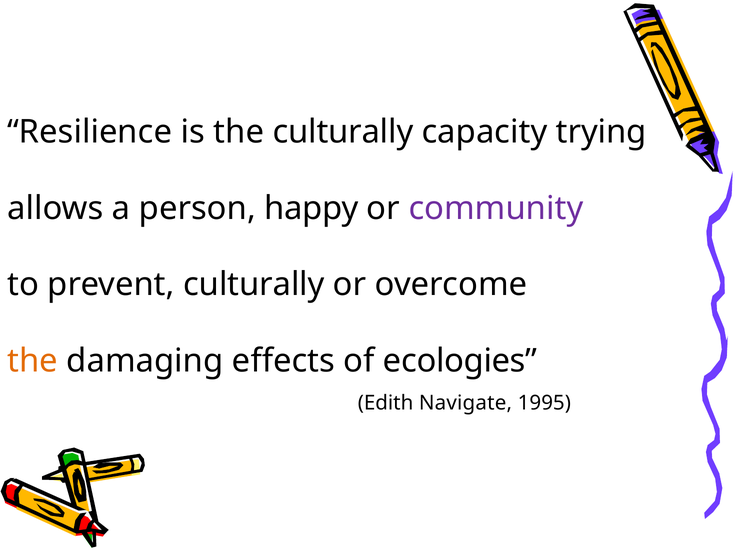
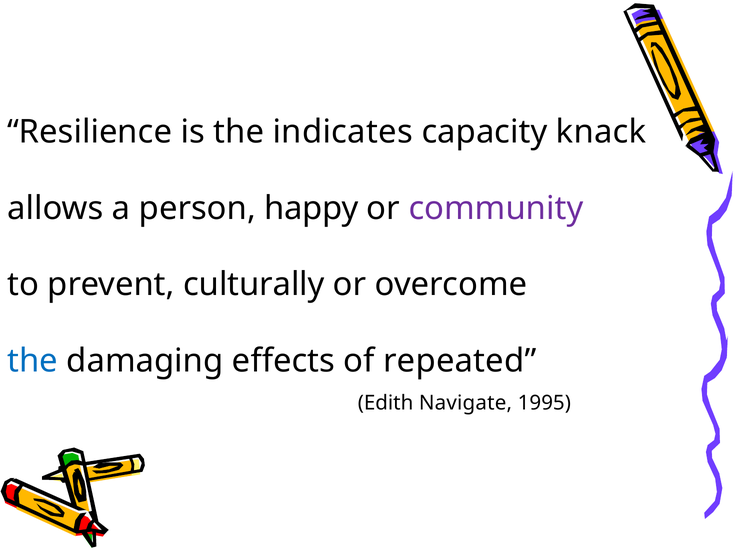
the culturally: culturally -> indicates (343, 132)
trying: trying -> knack (601, 132)
the colour: orange -> blue (33, 361)
ecologies: ecologies -> repeated (460, 361)
